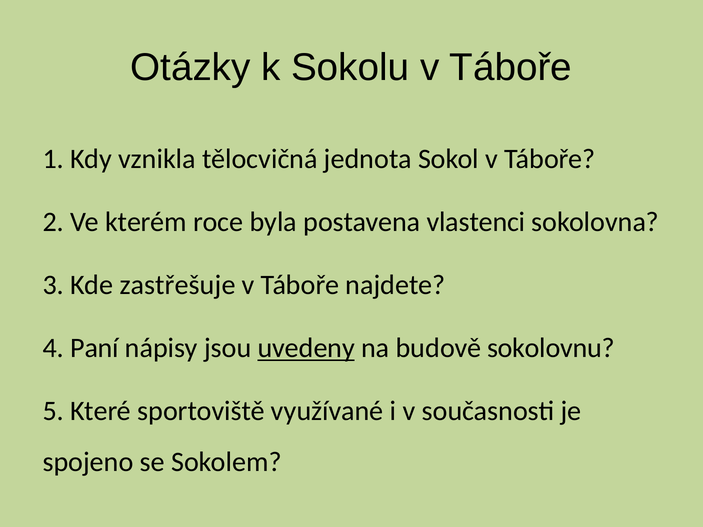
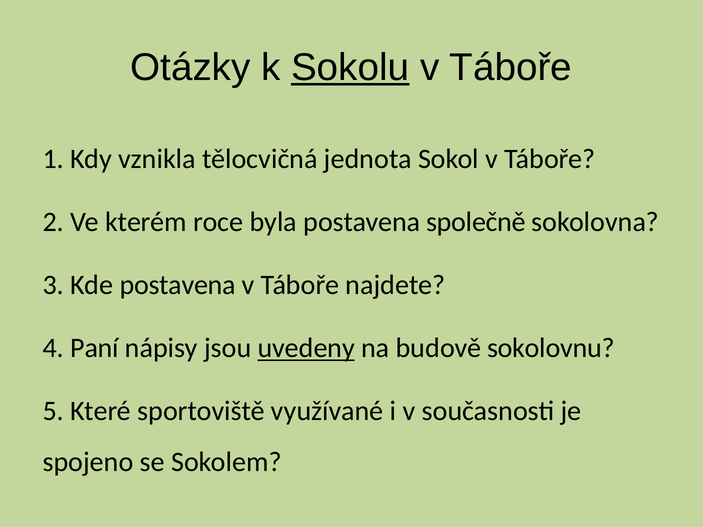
Sokolu underline: none -> present (350, 68)
vlastenci: vlastenci -> společně (476, 222)
Kde zastřešuje: zastřešuje -> postavena (178, 285)
